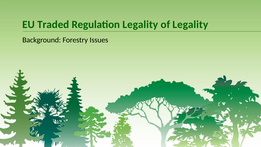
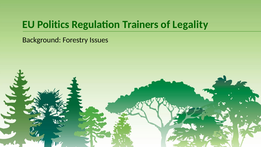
Traded: Traded -> Politics (53, 24)
Regulation Legality: Legality -> Trainers (140, 24)
